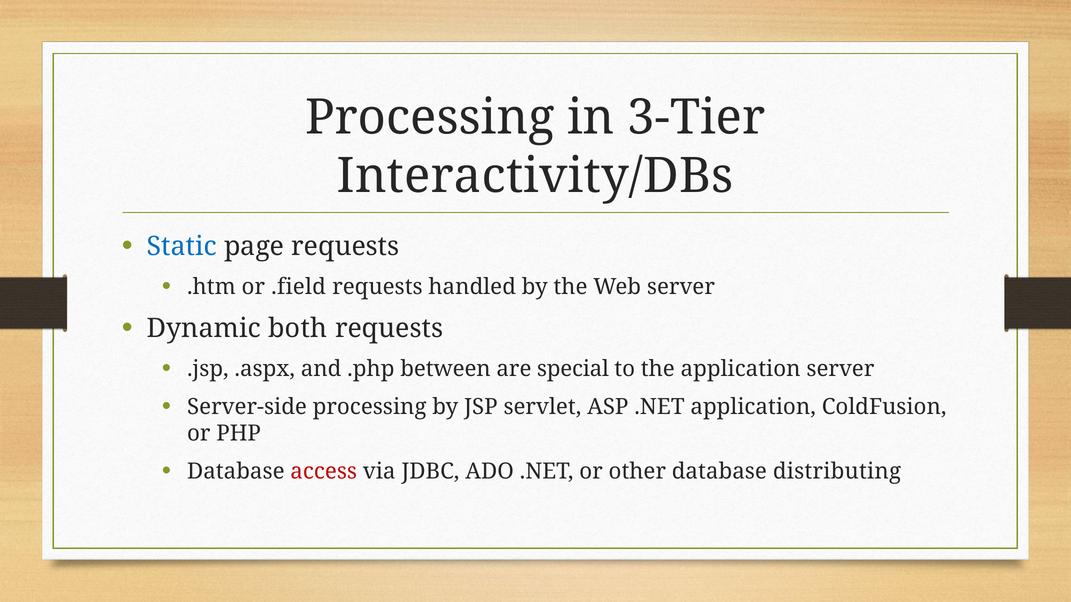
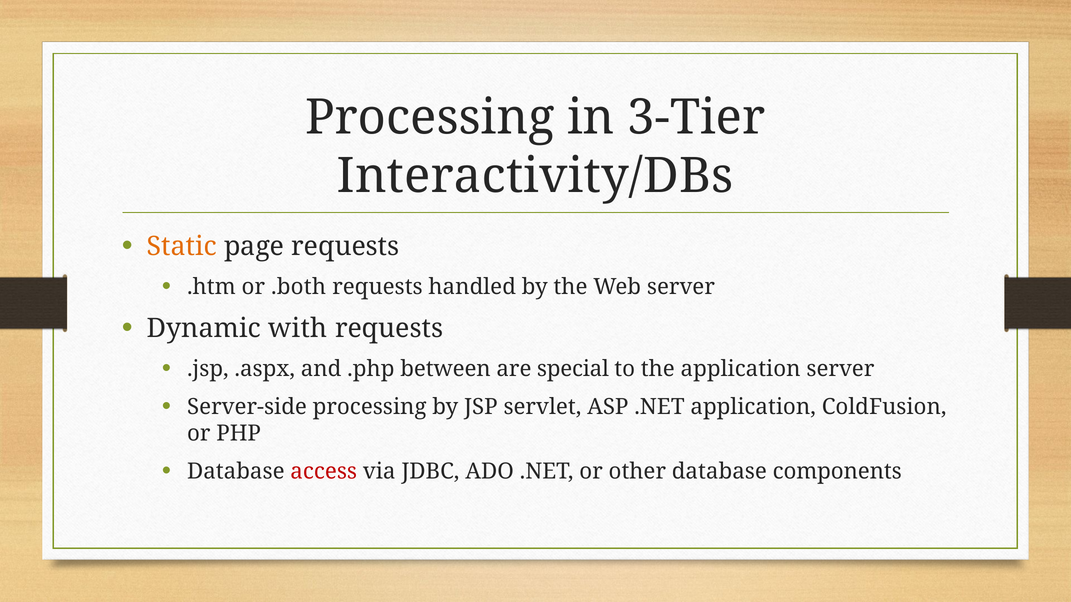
Static colour: blue -> orange (182, 247)
.field: .field -> .both (299, 287)
both: both -> with (298, 329)
distributing: distributing -> components (837, 472)
